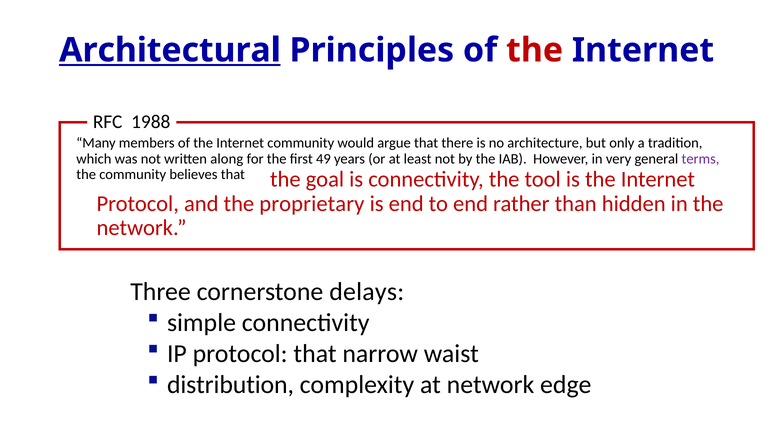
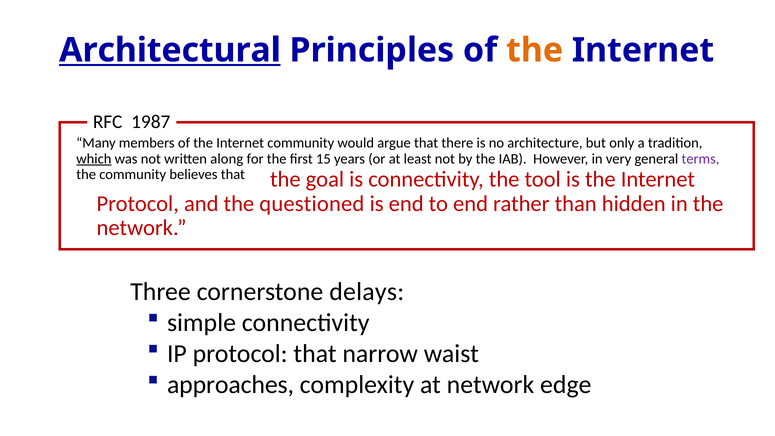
the colour: red -> orange (535, 50)
1988: 1988 -> 1987 (151, 122)
which underline: none -> present (94, 159)
49: 49 -> 15 (323, 159)
proprietary: proprietary -> questioned (312, 204)
distribution: distribution -> approaches (230, 385)
